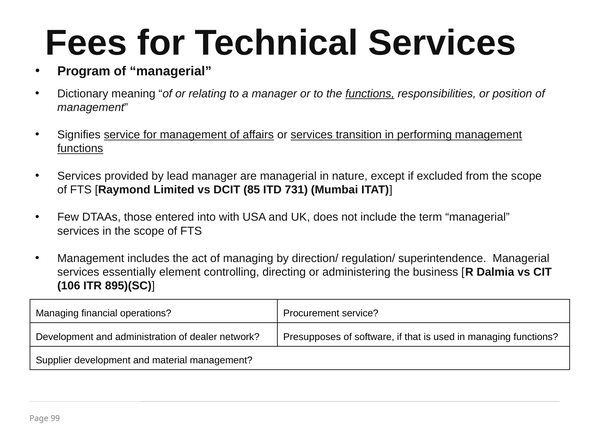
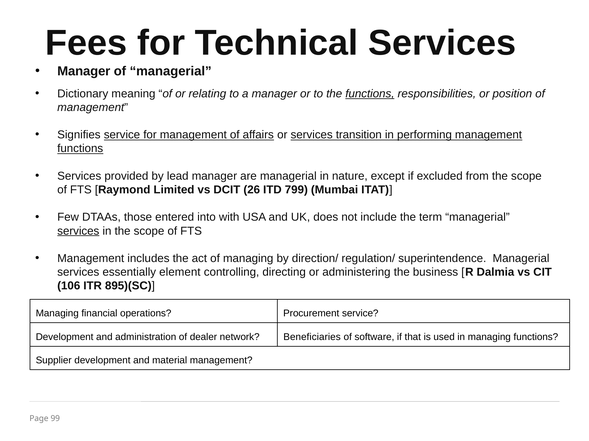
Program: Program -> Manager (84, 71)
85: 85 -> 26 (252, 190)
731: 731 -> 799 (296, 190)
services underline: none -> present (78, 231)
Presupposes: Presupposes -> Beneficiaries (312, 337)
